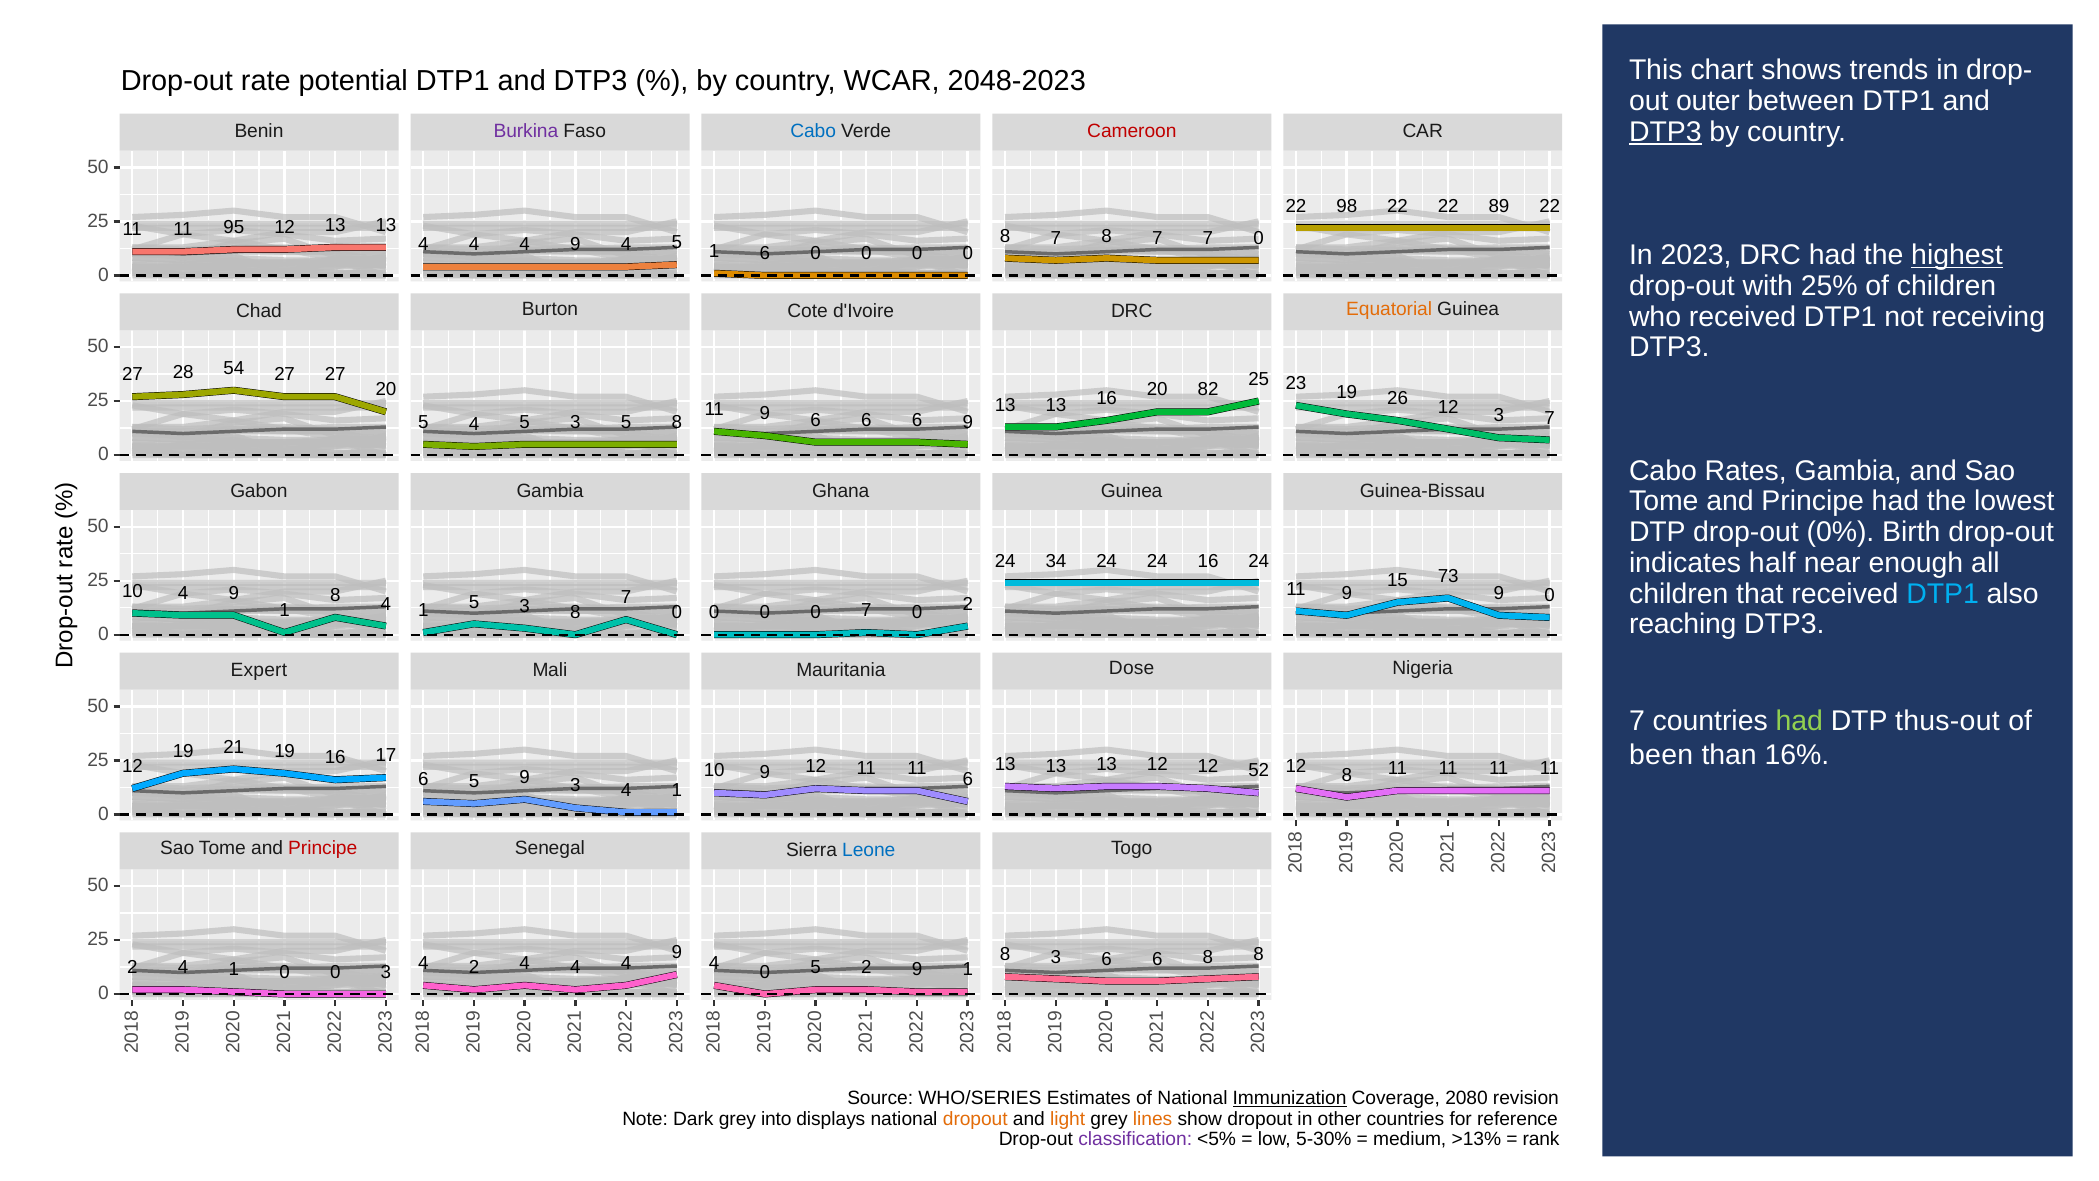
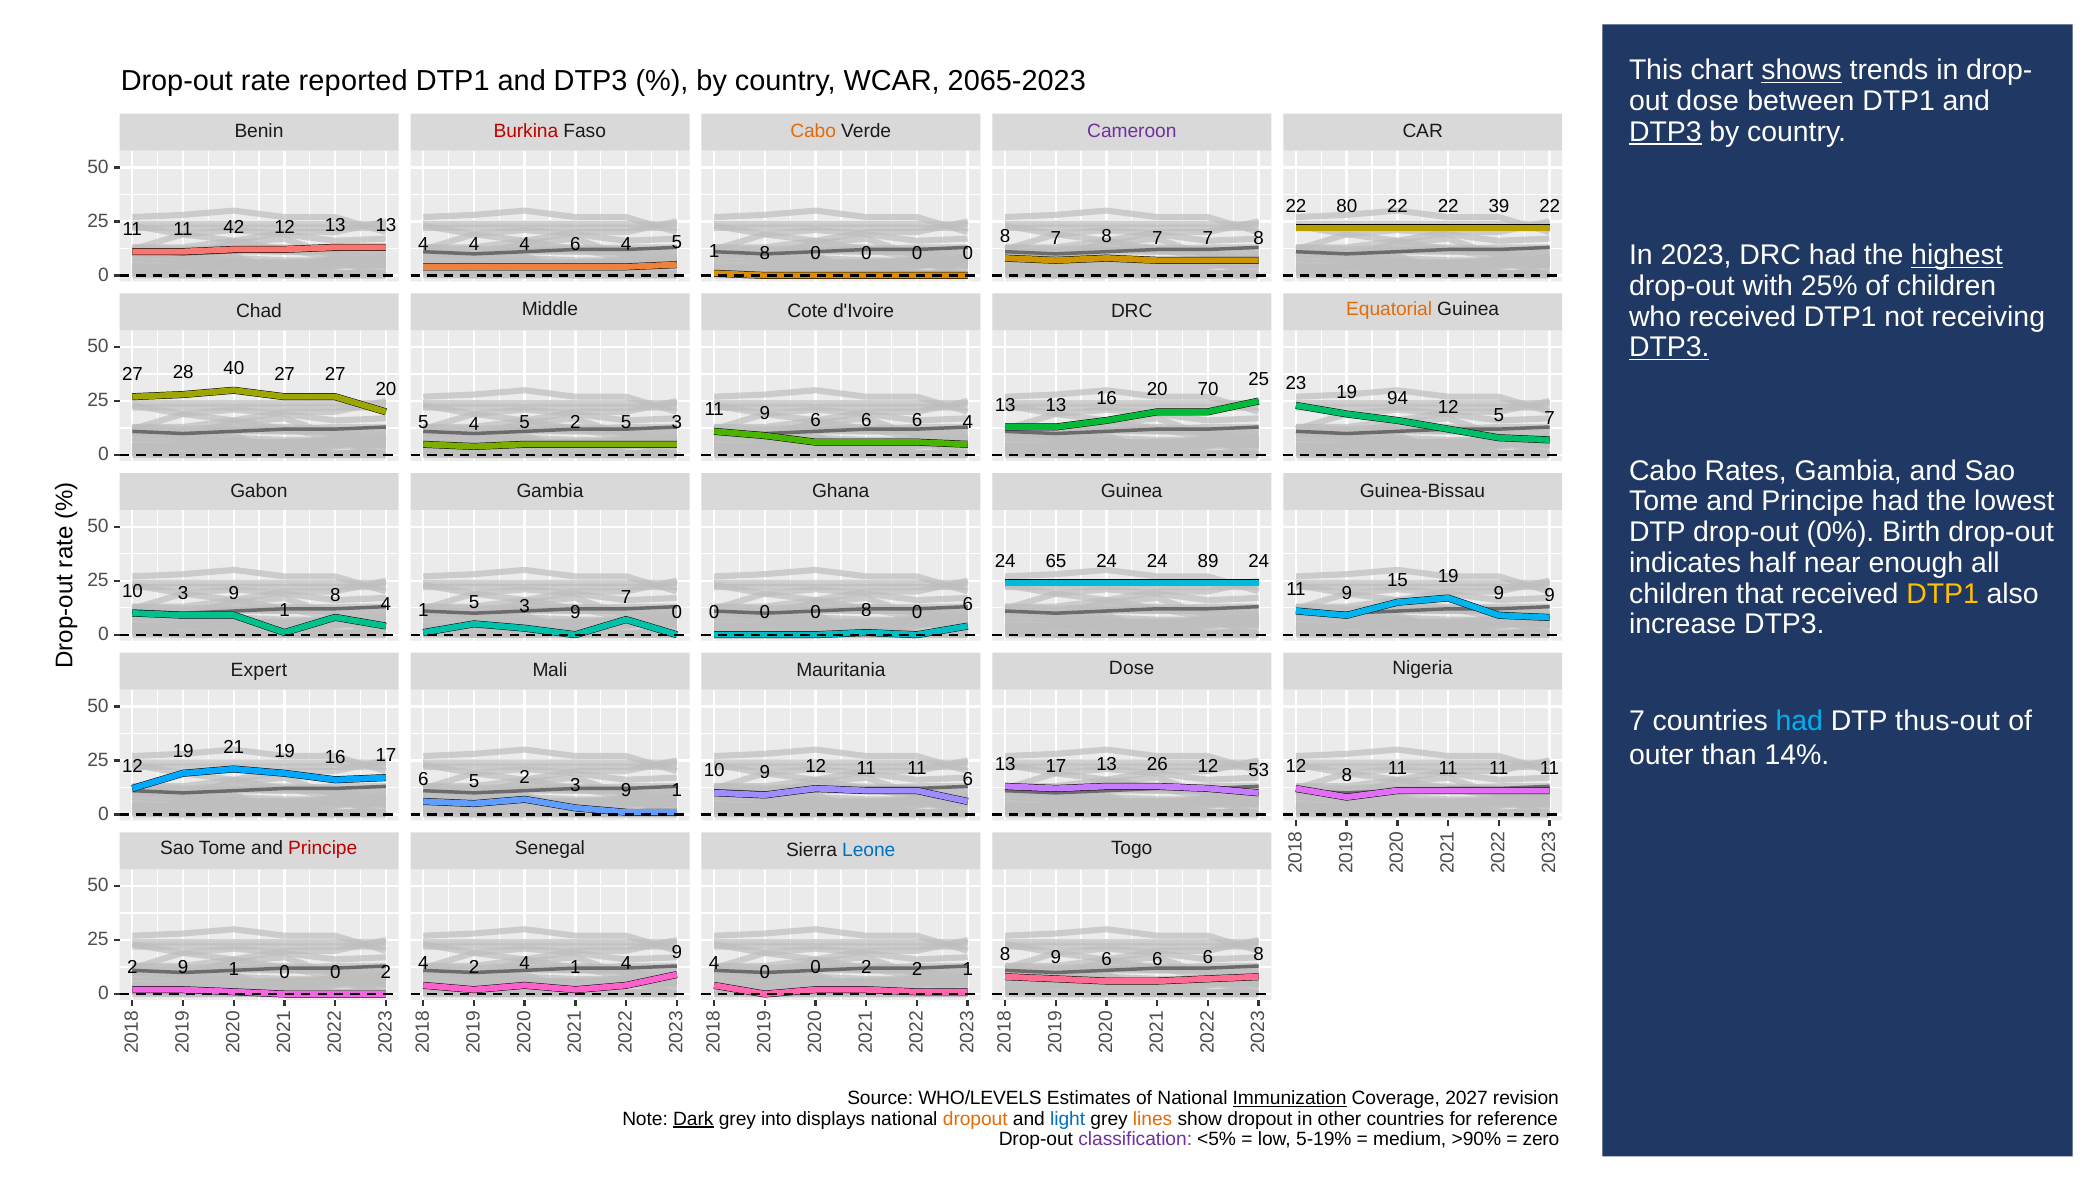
shows underline: none -> present (1802, 70)
potential: potential -> reported (353, 81)
2048-2023: 2048-2023 -> 2065-2023 (1017, 81)
outer: outer -> dose (1708, 101)
Burkina colour: purple -> red (526, 131)
Cabo colour: blue -> orange (813, 131)
Cameroon colour: red -> purple (1132, 131)
98: 98 -> 80 (1347, 206)
89: 89 -> 39 (1499, 206)
95: 95 -> 42 (234, 227)
7 7 0: 0 -> 8 (1259, 238)
9: 9 -> 6 (575, 245)
6: 6 -> 8 (765, 253)
Burton: Burton -> Middle (550, 309)
DTP3 underline: none -> present (1669, 347)
54: 54 -> 40 (234, 368)
26: 26 -> 94 (1398, 398)
12 3: 3 -> 5 (1499, 415)
82: 82 -> 70 (1208, 390)
6 6 9: 9 -> 4 (968, 422)
4 5 3: 3 -> 2 (575, 422)
8: 8 -> 3 (677, 422)
34: 34 -> 65 (1056, 561)
24 16: 16 -> 89 (1208, 561)
15 73: 73 -> 19 (1448, 576)
DTP1 colour: light blue -> yellow (1943, 594)
10 4: 4 -> 3 (183, 593)
0: 0 -> 9 (1550, 595)
5 3 8: 8 -> 9 (575, 612)
0 7: 7 -> 8 (866, 610)
2: 2 -> 6 (968, 604)
reaching: reaching -> increase (1683, 624)
had colour: light green -> light blue (1799, 721)
been: been -> outer (1661, 755)
16%: 16% -> 14% (1797, 755)
13: 13 -> 17 (1056, 766)
13 12: 12 -> 26 (1157, 764)
52: 52 -> 53 (1259, 770)
6 5 9: 9 -> 2 (525, 777)
4: 4 -> 9 (626, 790)
8 3: 3 -> 9 (1056, 957)
8: 8 -> 6 (1208, 957)
2 4 4: 4 -> 1 (575, 967)
5: 5 -> 0 (816, 967)
9: 9 -> 2 (917, 970)
4: 4 -> 9 (183, 967)
1 0 0 3: 3 -> 2 (386, 972)
WHO/SERIES: WHO/SERIES -> WHO/LEVELS (980, 1098)
2080: 2080 -> 2027 (1466, 1098)
Dark underline: none -> present (693, 1118)
light colour: orange -> blue (1068, 1118)
5-30%: 5-30% -> 5-19% (1324, 1139)
>13%: >13% -> >90% (1476, 1139)
rank: rank -> zero (1541, 1139)
